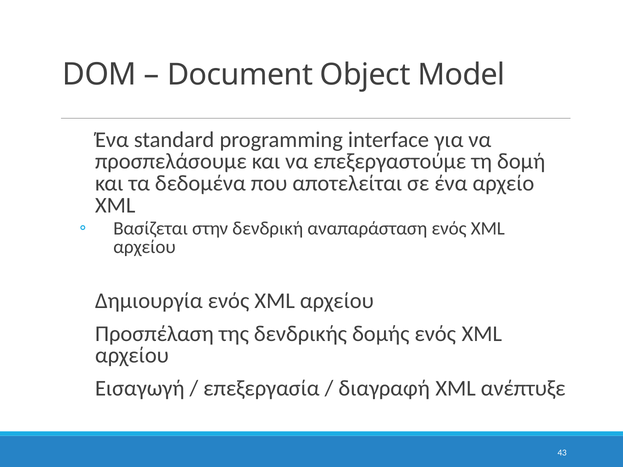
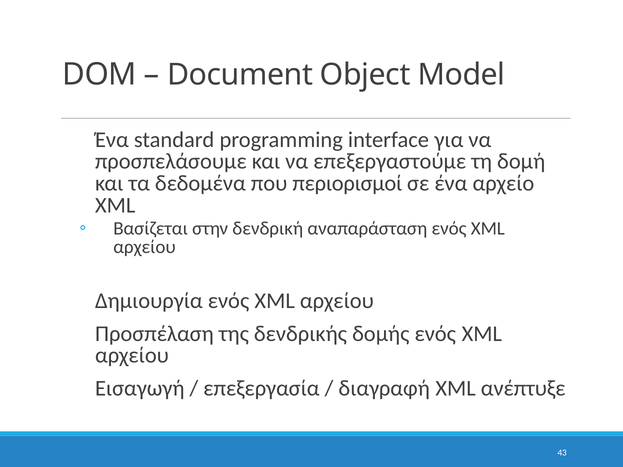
αποτελείται: αποτελείται -> περιορισμοί (347, 184)
